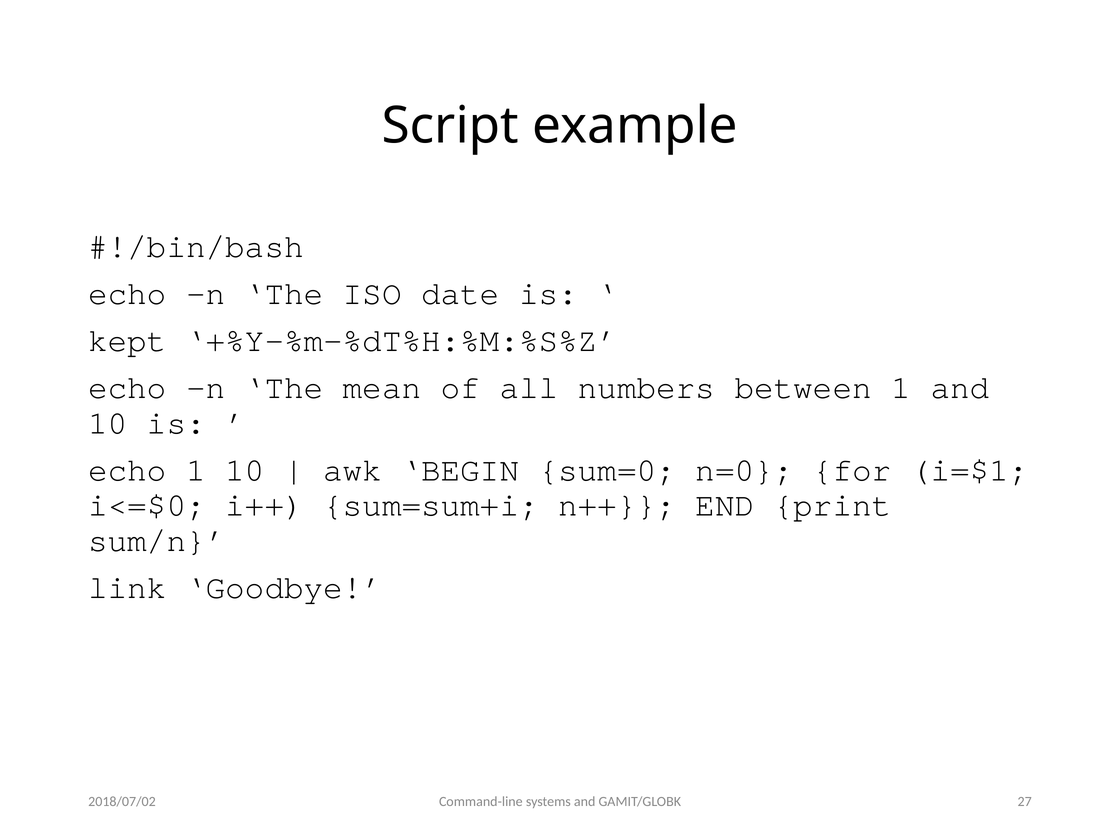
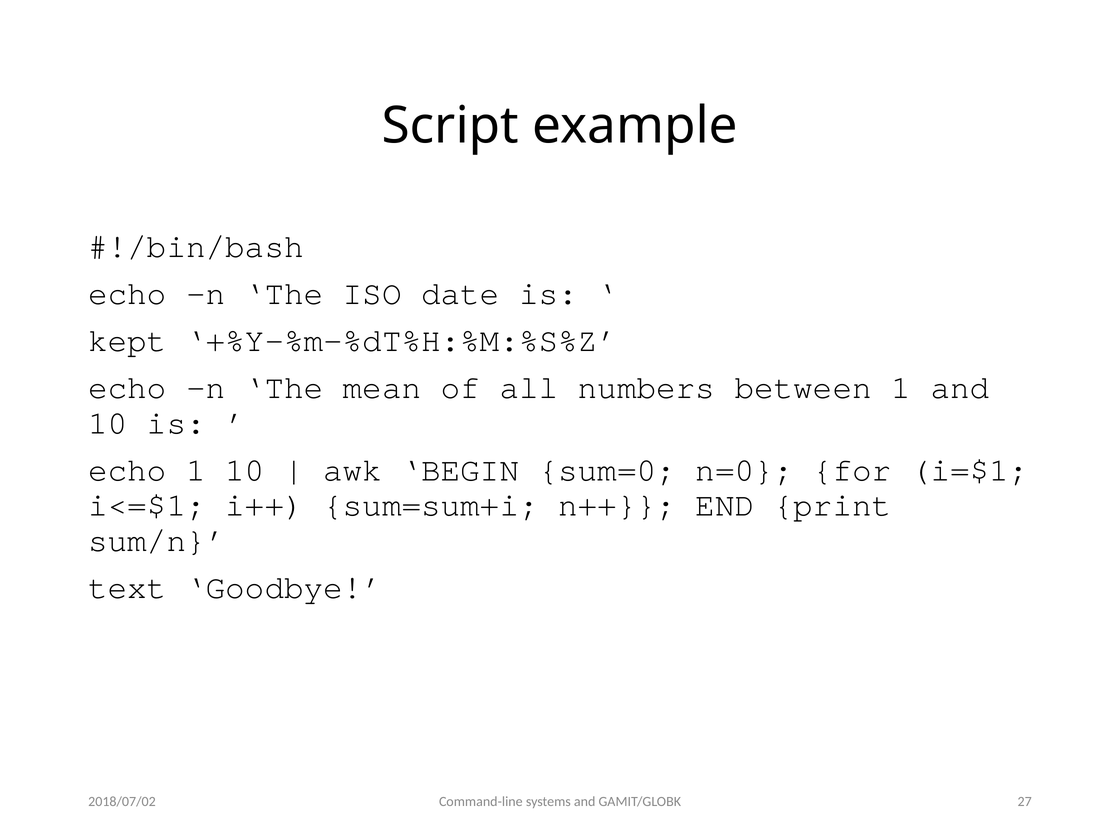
i<=$0: i<=$0 -> i<=$1 (147, 505)
link: link -> text (127, 587)
